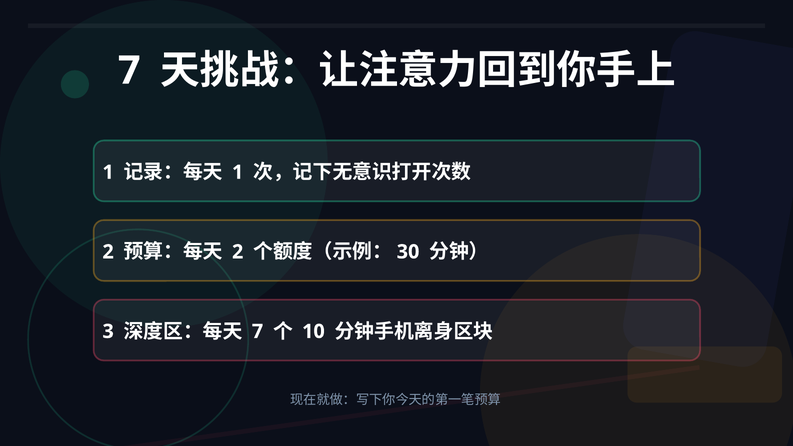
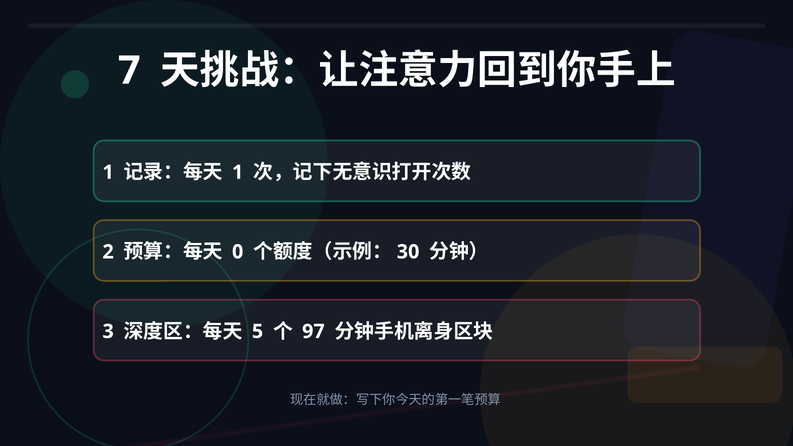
2: 2 -> 0 (238, 252)
7: 7 -> 5 (258, 331)
10: 10 -> 97 (313, 331)
